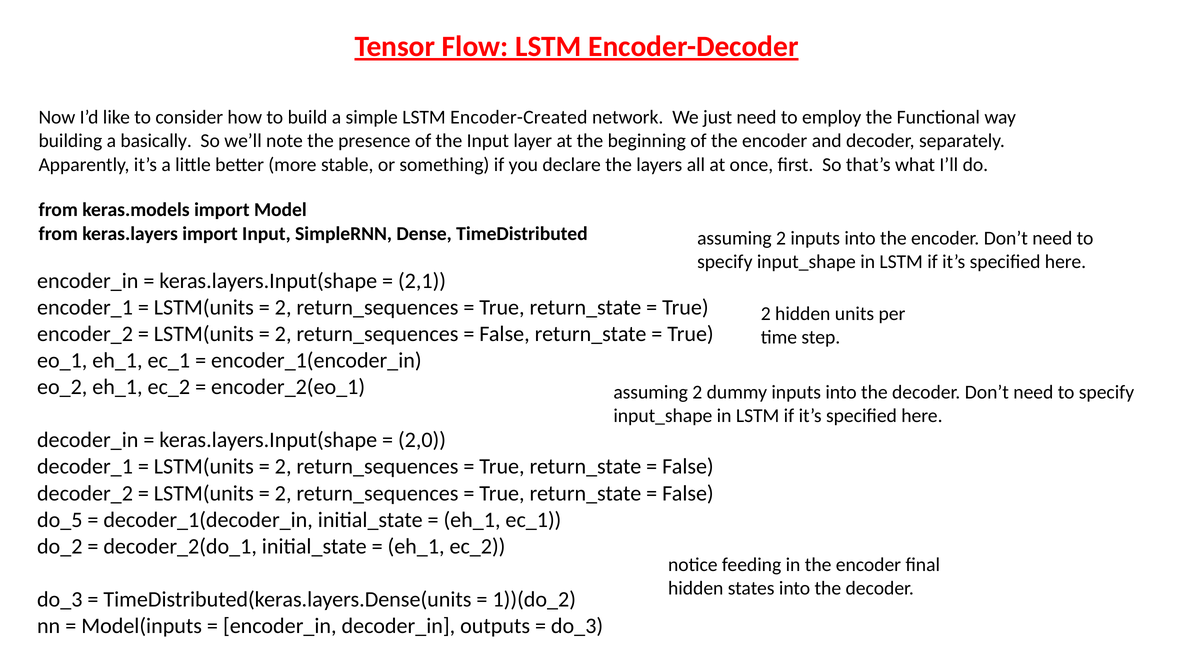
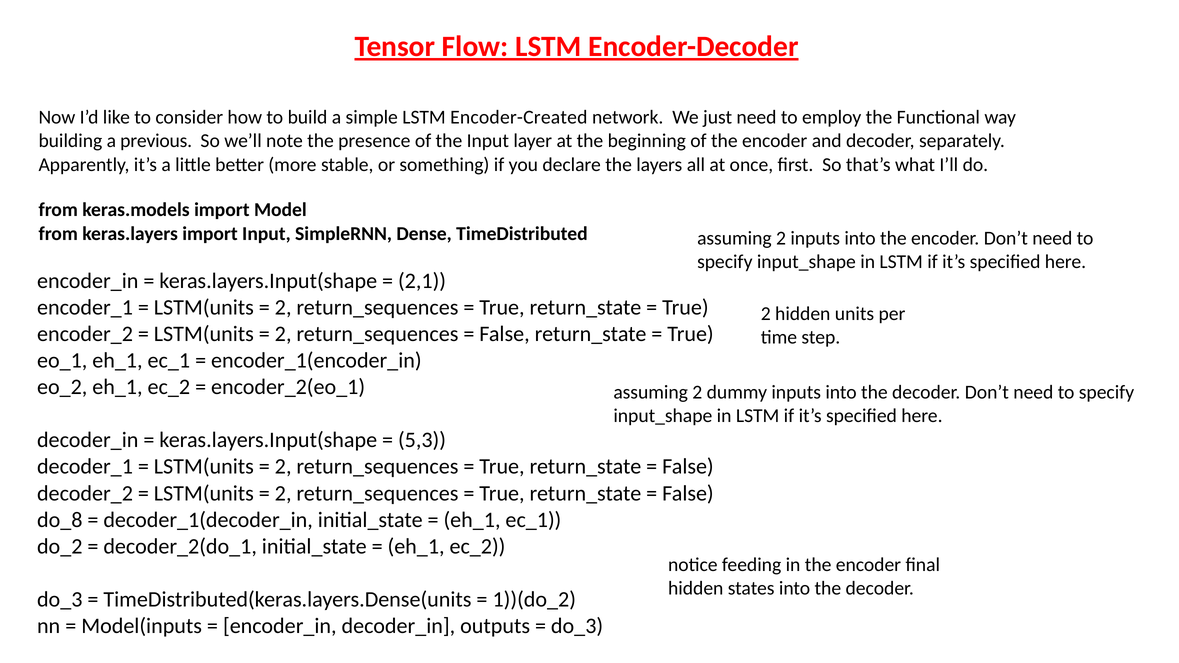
basically: basically -> previous (156, 141)
2,0: 2,0 -> 5,3 (422, 440)
do_5: do_5 -> do_8 (60, 520)
